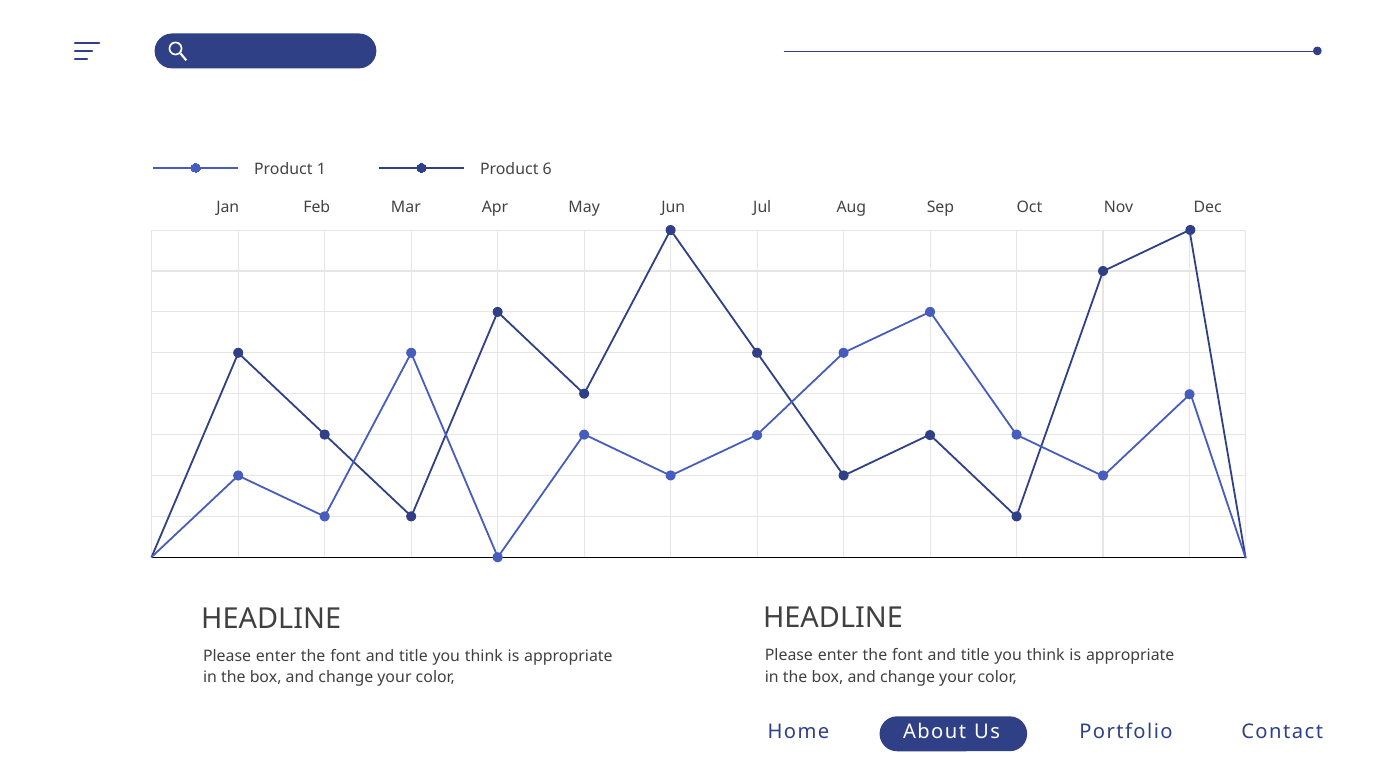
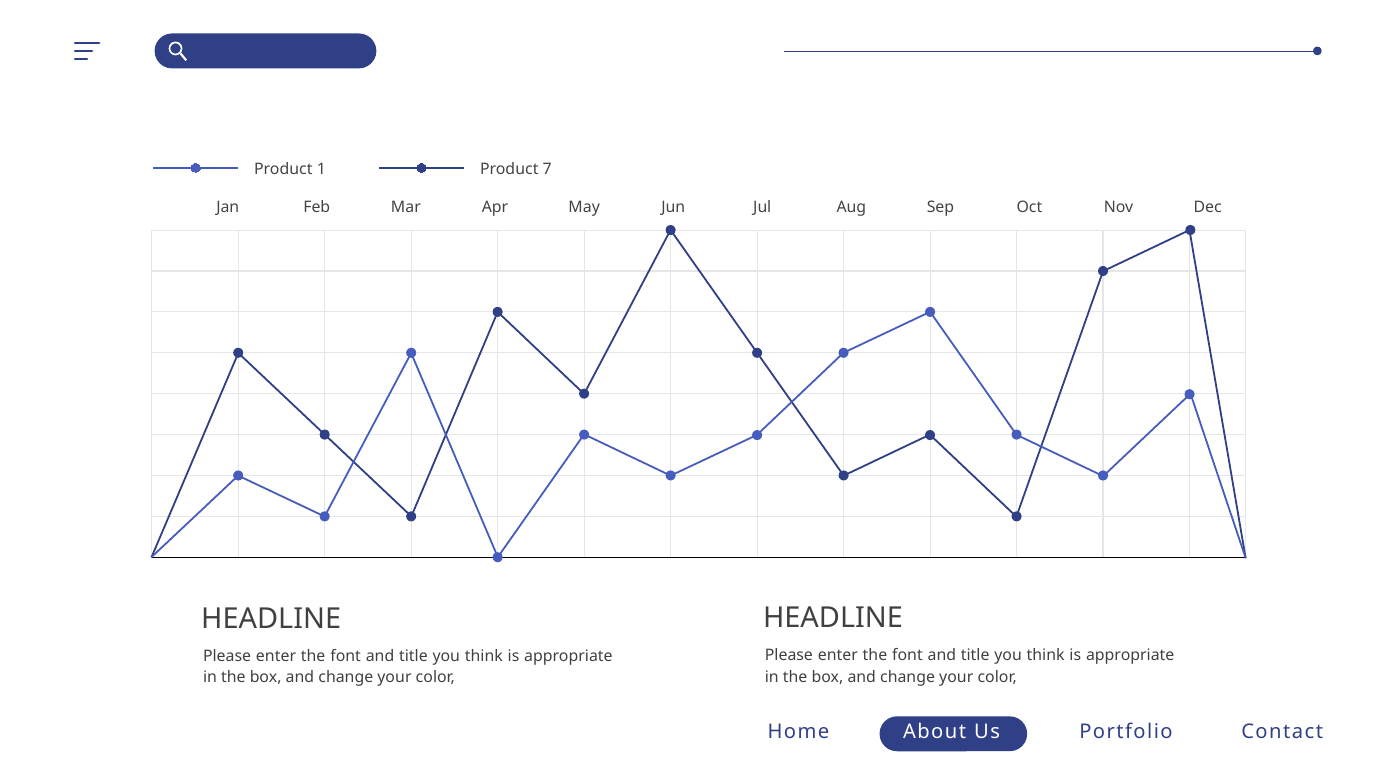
6: 6 -> 7 (547, 169)
